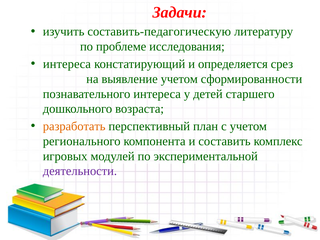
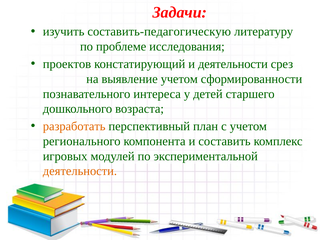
интереса: интереса -> проектов (67, 64)
и определяется: определяется -> деятельности (233, 64)
деятельности colour: purple -> orange (80, 171)
